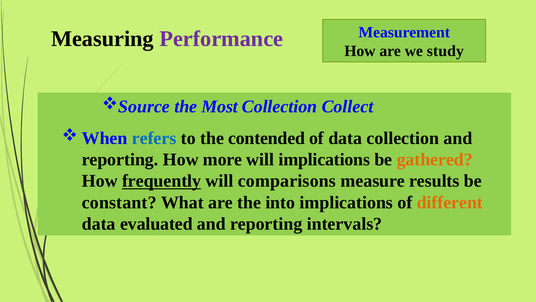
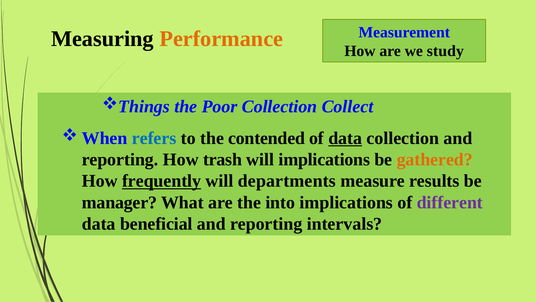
Performance colour: purple -> orange (221, 39)
Source: Source -> Things (144, 106)
Most: Most -> Poor (220, 106)
data underline: none -> present (345, 138)
more: more -> trash (223, 159)
comparisons: comparisons -> departments (287, 181)
constant: constant -> manager (119, 202)
different colour: orange -> purple (450, 202)
evaluated: evaluated -> beneficial (156, 224)
